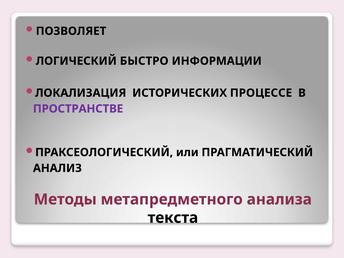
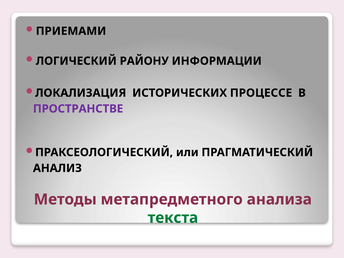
ПОЗВОЛЯЕТ: ПОЗВОЛЯЕТ -> ПРИЕМАМИ (71, 31)
БЫСТРО: БЫСТРО -> РАЙОНУ (144, 61)
текста colour: black -> green (173, 218)
